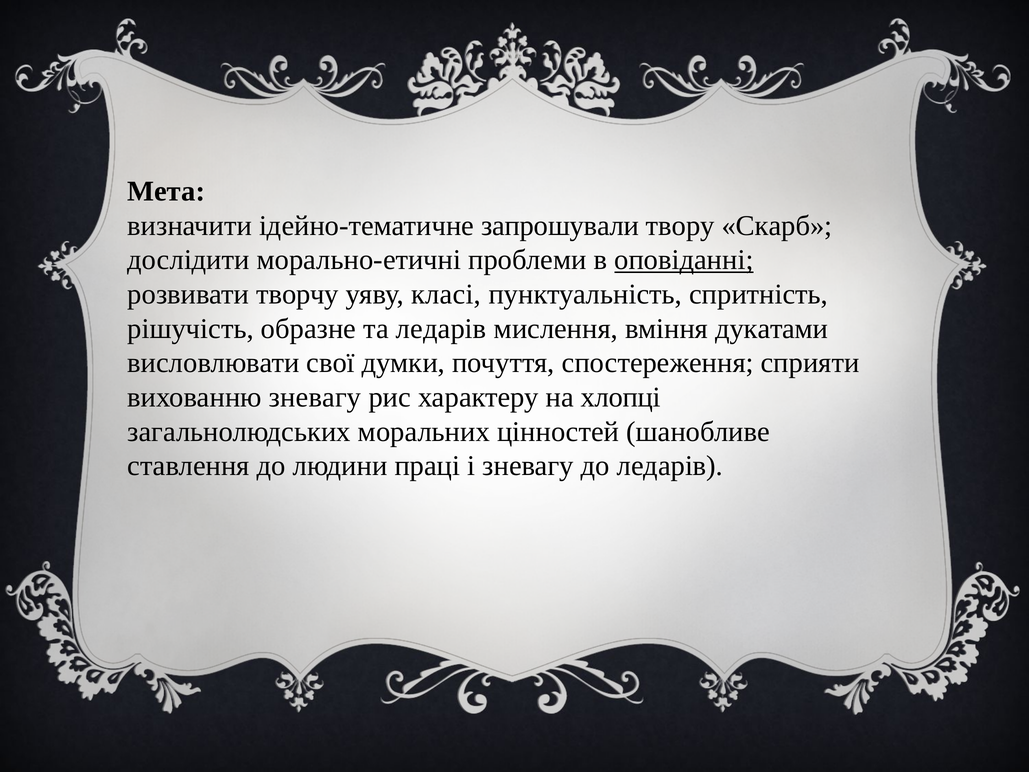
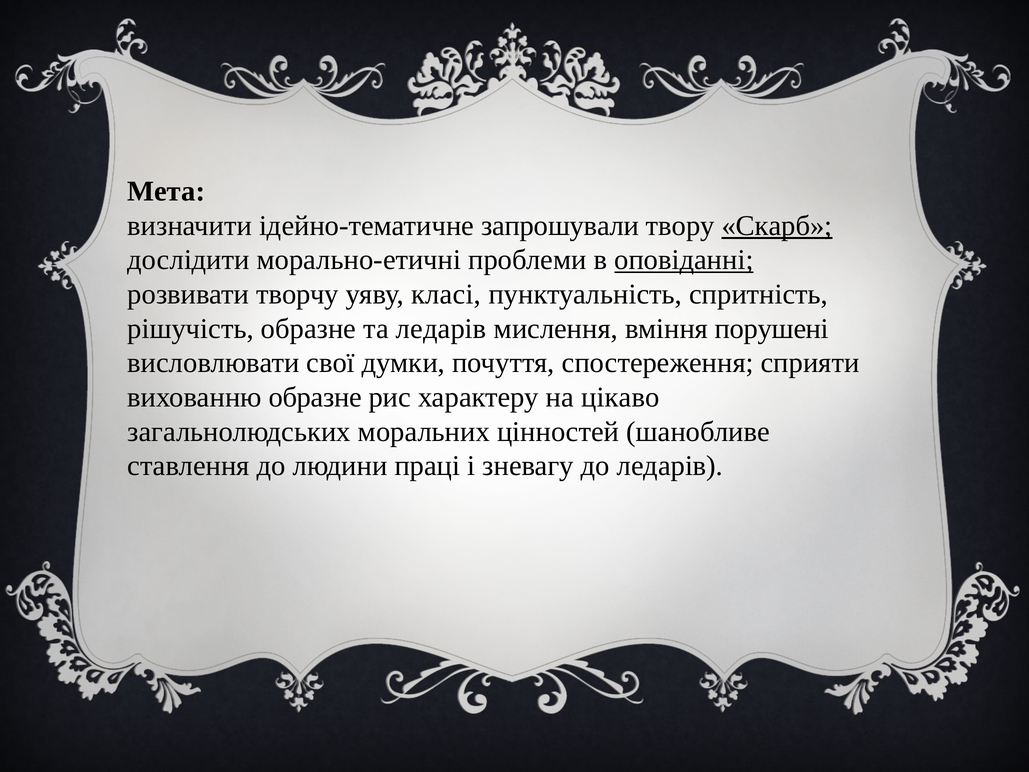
Скарб underline: none -> present (777, 226)
дукатами: дукатами -> порушені (772, 329)
вихованню зневагу: зневагу -> образне (315, 397)
хлопці: хлопці -> цікаво (620, 397)
